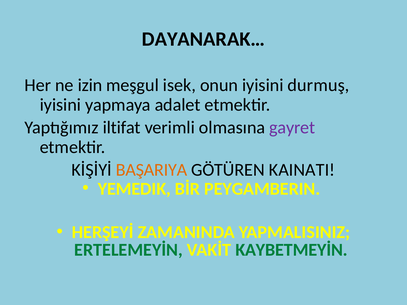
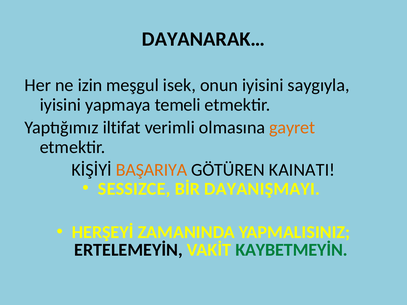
durmuş: durmuş -> saygıyla (319, 85)
adalet: adalet -> temeli (178, 105)
gayret colour: purple -> orange (292, 128)
YEMEDIK: YEMEDIK -> SESSIZCE (134, 189)
PEYGAMBERIN: PEYGAMBERIN -> DAYANIŞMAYI (262, 189)
ERTELEMEYİN colour: green -> black (129, 250)
